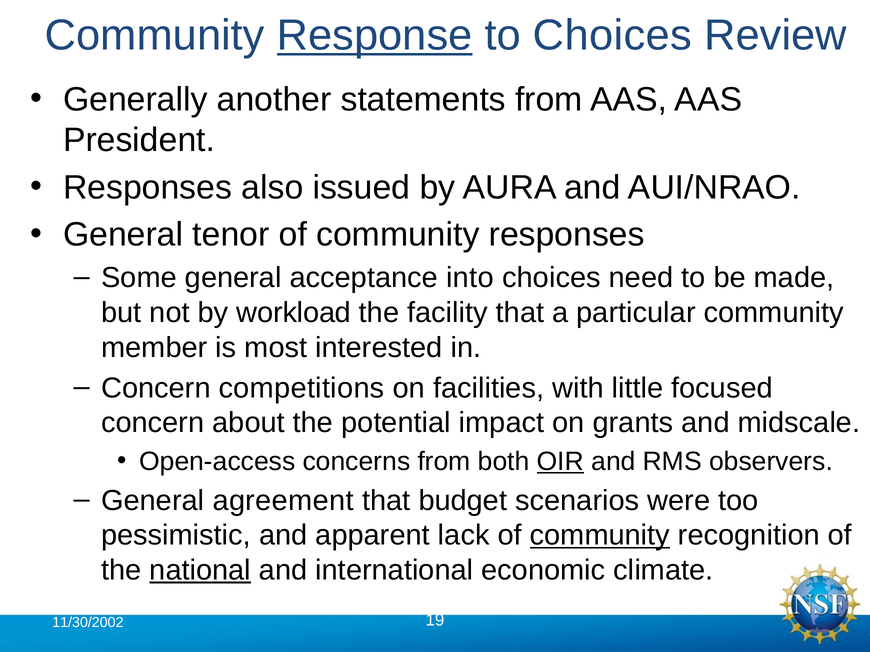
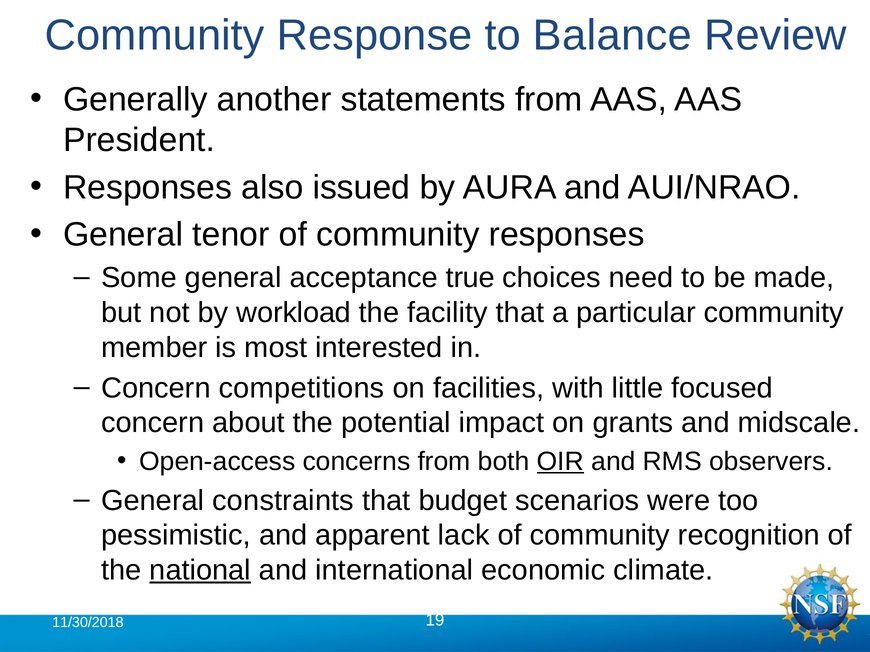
Response underline: present -> none (375, 36)
to Choices: Choices -> Balance (612, 36)
into: into -> true (470, 278)
agreement: agreement -> constraints (283, 501)
community underline: present -> none (600, 536)
11/30/2002: 11/30/2002 -> 11/30/2018 (88, 623)
